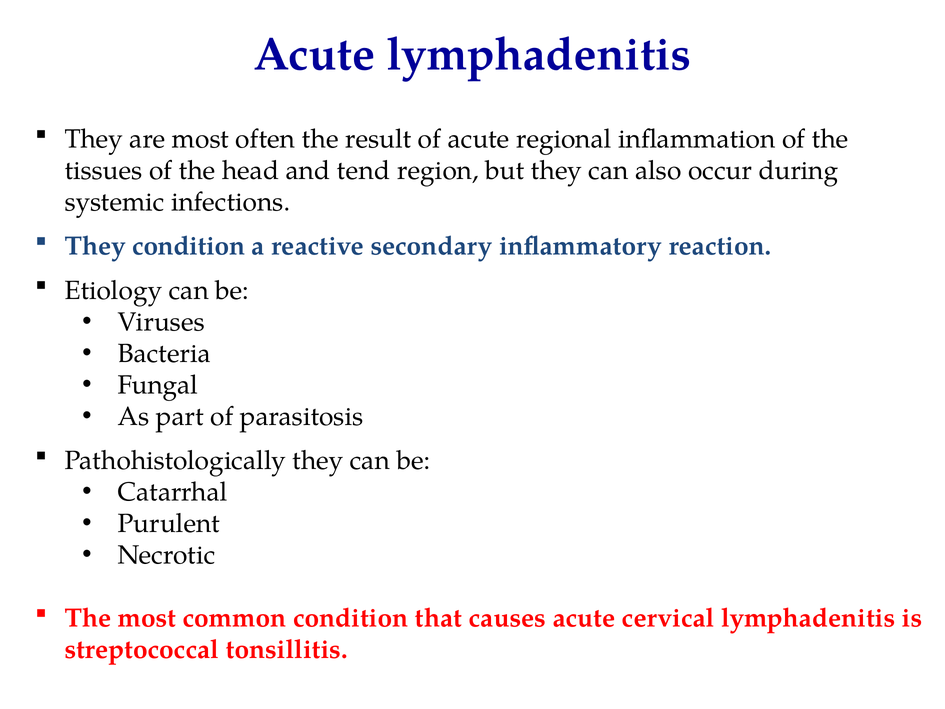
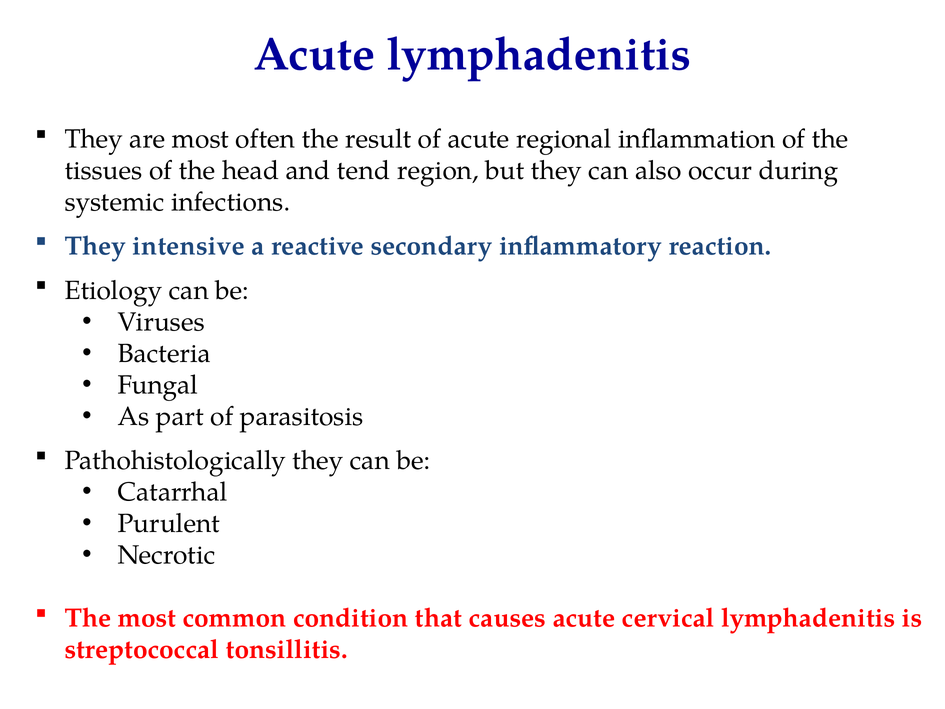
They condition: condition -> intensive (189, 246)
